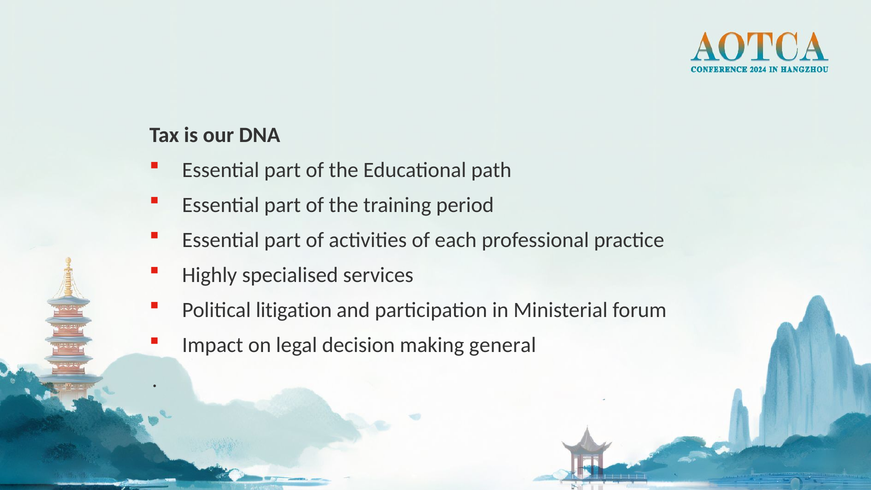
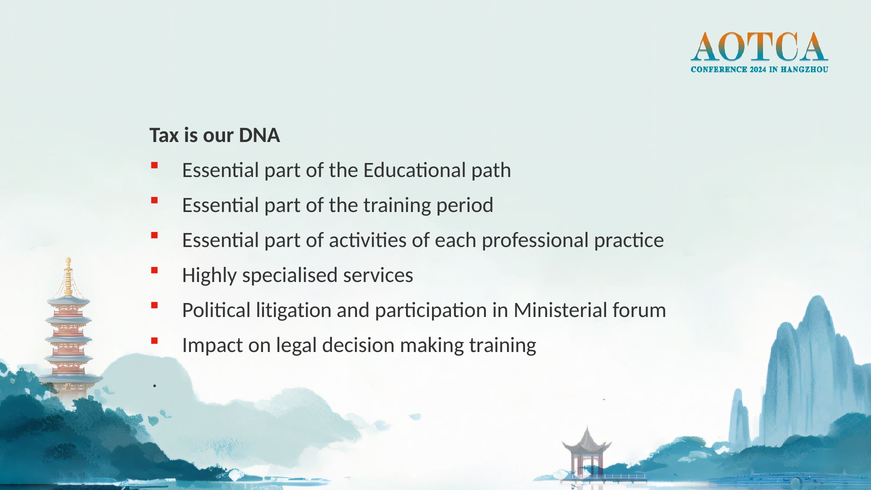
making general: general -> training (503, 345)
